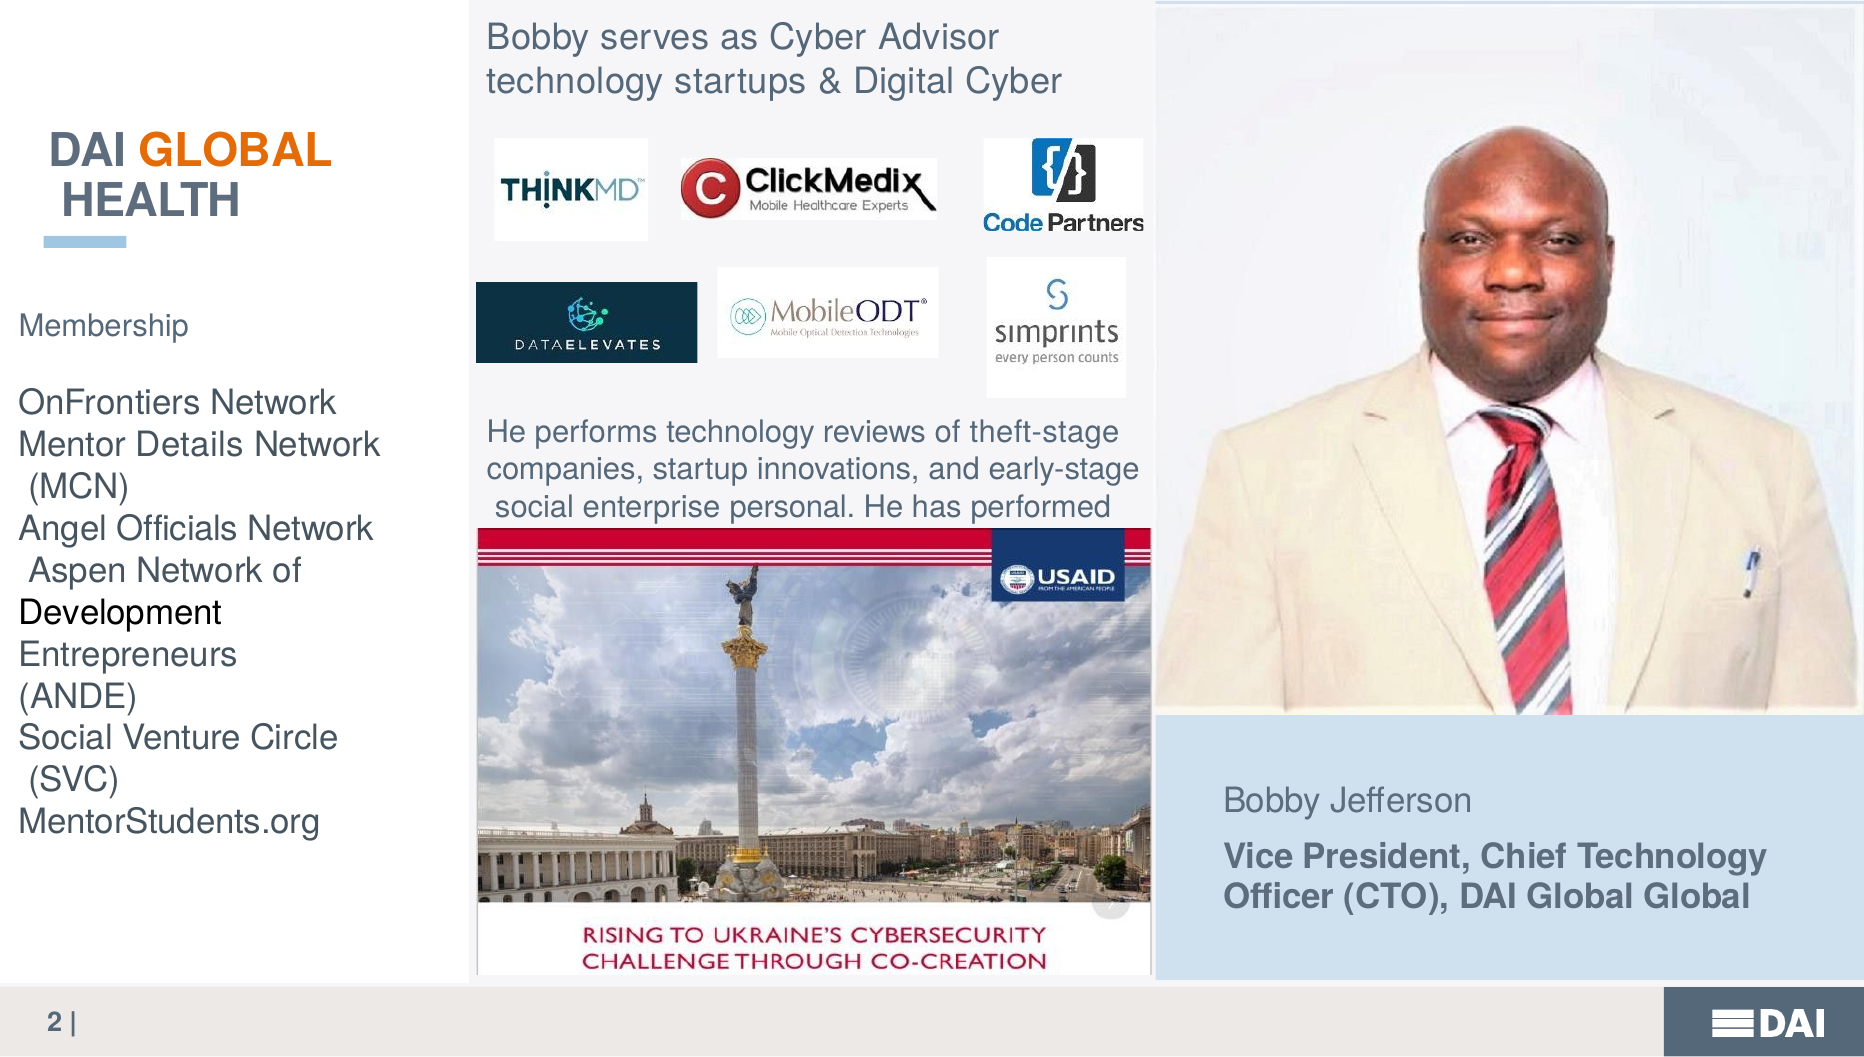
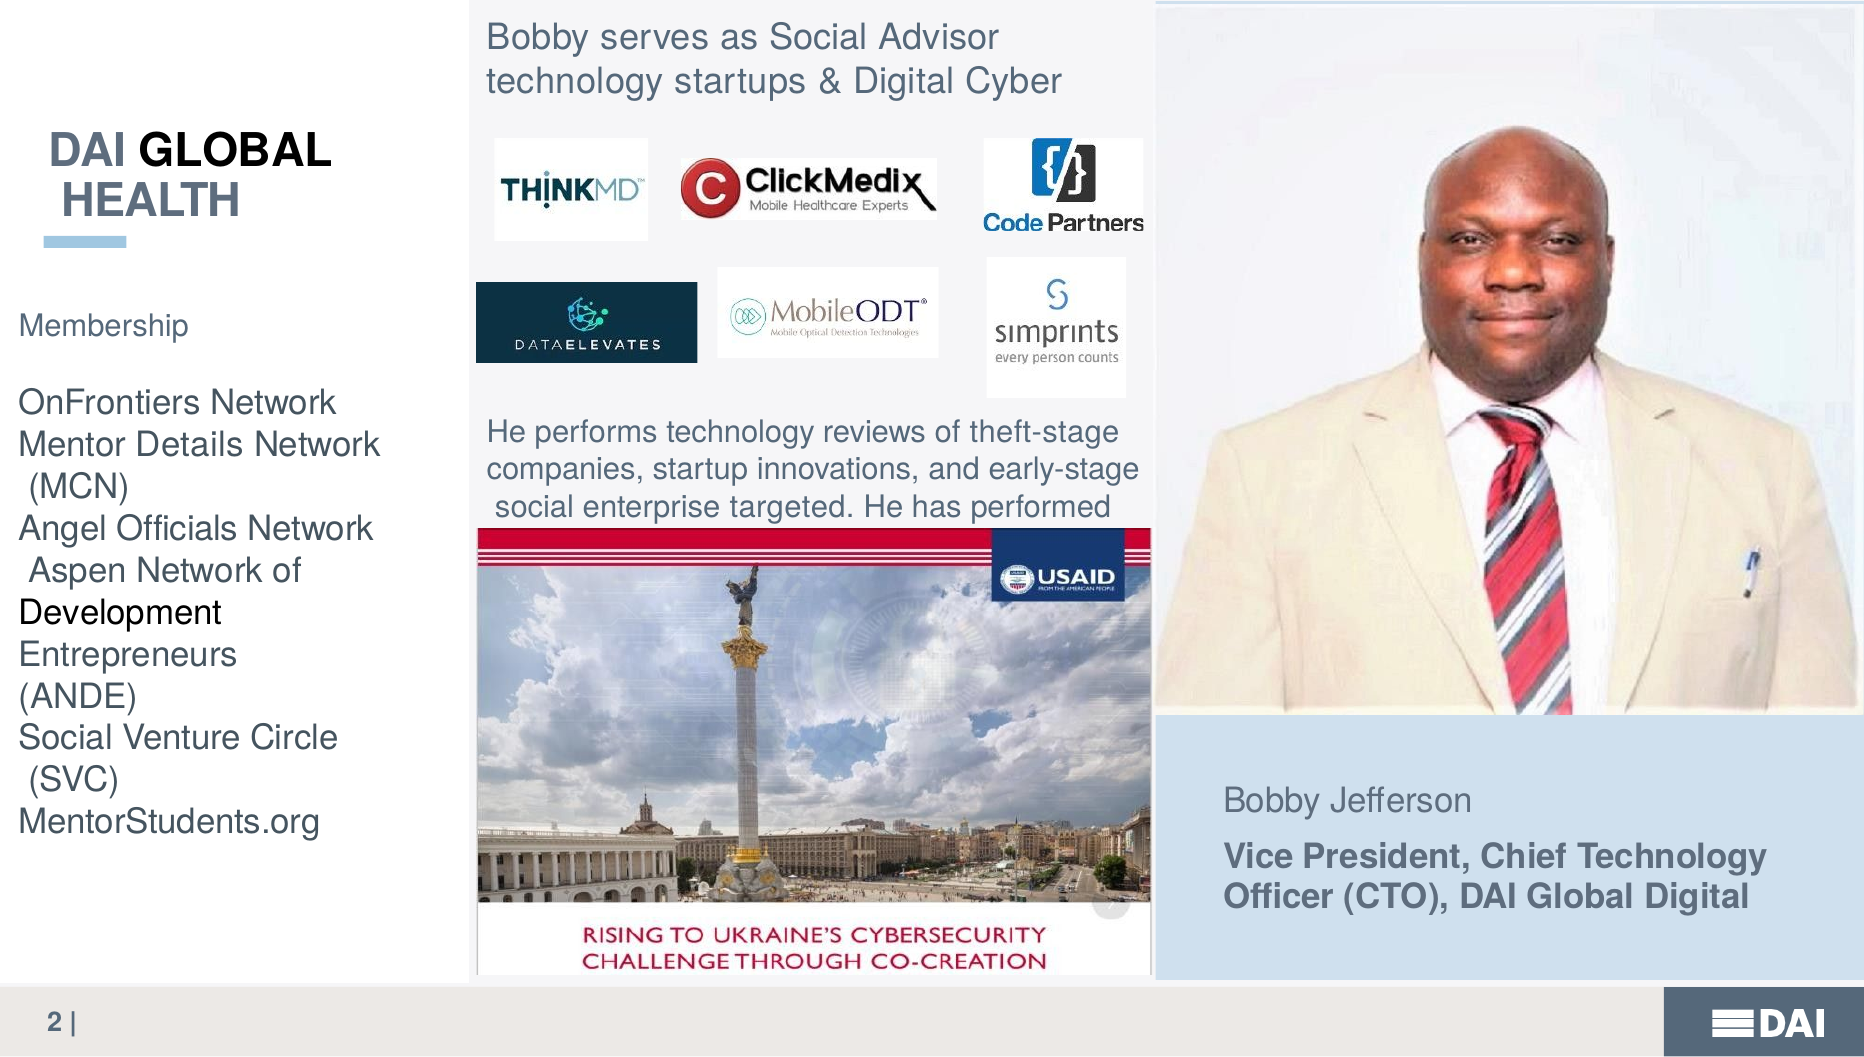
as Cyber: Cyber -> Social (818, 37)
GLOBAL colour: orange -> black (236, 151)
personal: personal -> targeted (792, 507)
Global Global: Global -> Digital (1697, 898)
